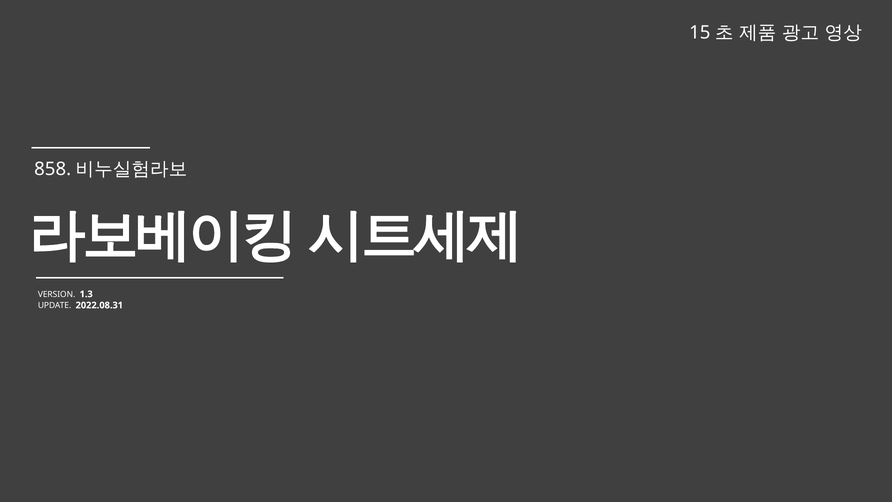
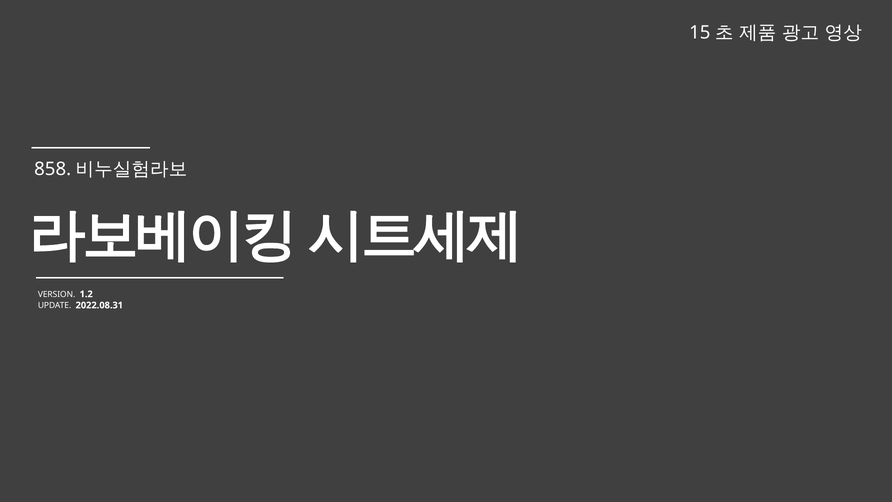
1.3: 1.3 -> 1.2 (86, 294)
